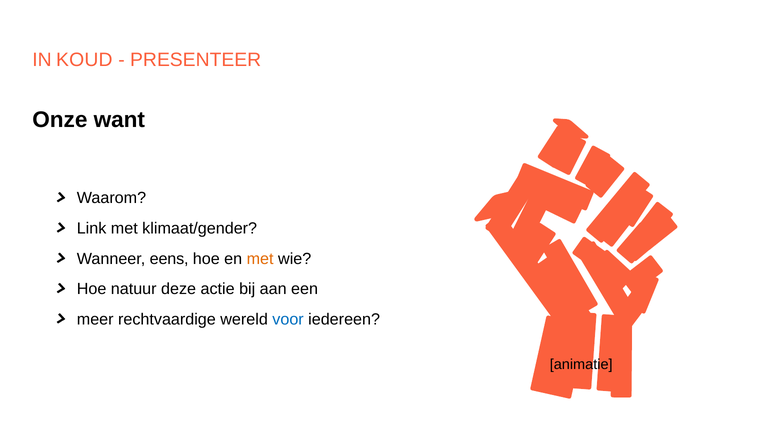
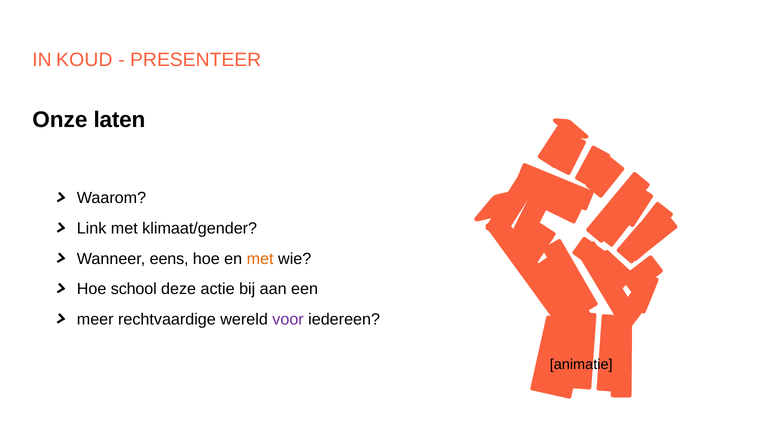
want: want -> laten (119, 120)
natuur: natuur -> school (134, 289)
voor colour: blue -> purple (288, 320)
